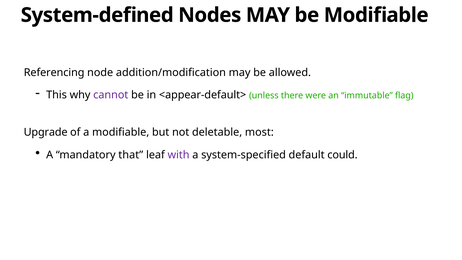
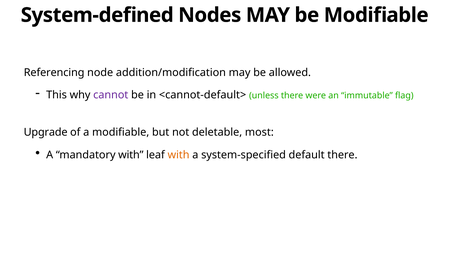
<appear-default>: <appear-default> -> <cannot-default> (203, 95)
mandatory that: that -> with (131, 155)
with colour: purple -> orange (179, 155)
default could: could -> there (342, 155)
